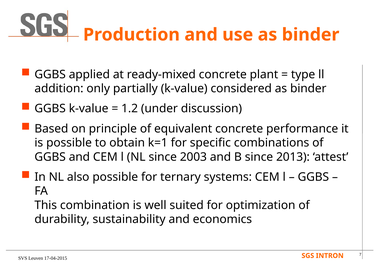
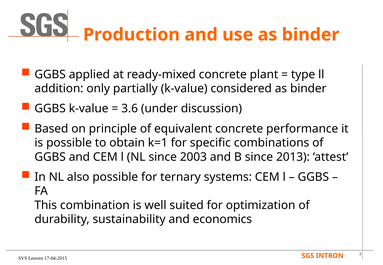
1.2: 1.2 -> 3.6 (130, 109)
